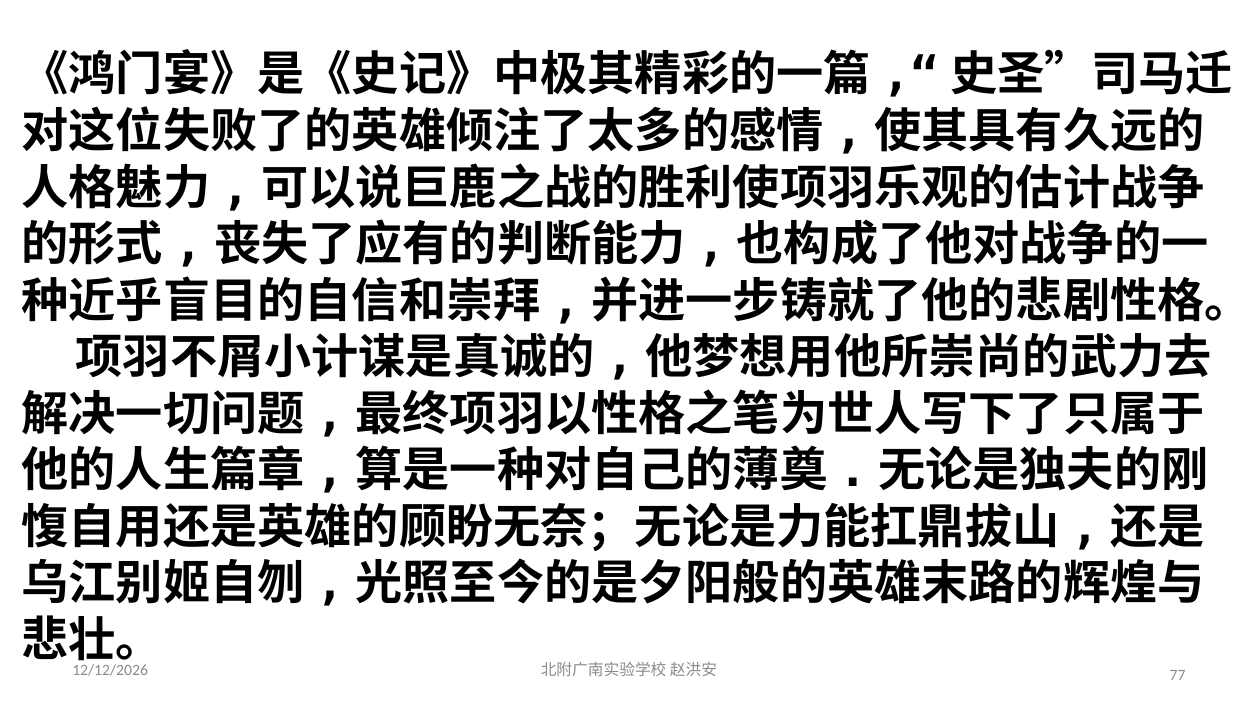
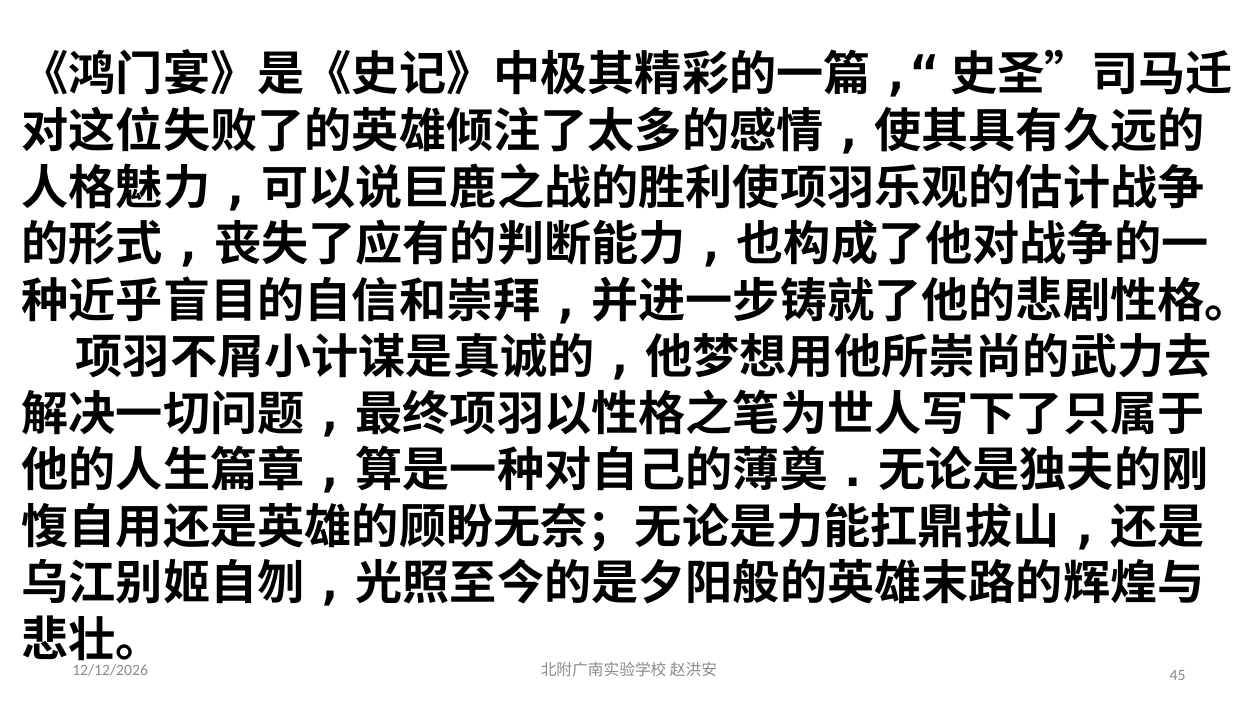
77: 77 -> 45 (1178, 676)
